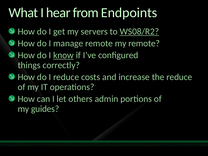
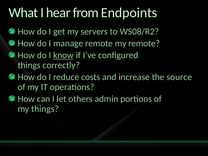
WS08/R2 underline: present -> none (139, 32)
the reduce: reduce -> source (179, 77)
my guides: guides -> things (45, 109)
